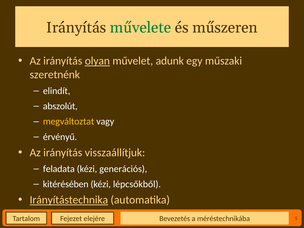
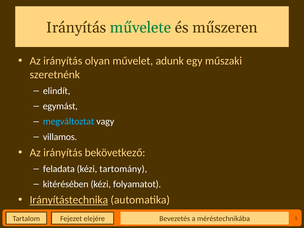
olyan underline: present -> none (97, 61)
abszolút: abszolút -> egymást (60, 106)
megváltoztat colour: yellow -> light blue (69, 122)
érvényű: érvényű -> villamos (60, 137)
visszaállítjuk: visszaállítjuk -> bekövetkező (115, 153)
generációs: generációs -> tartomány (123, 169)
lépcsőkből: lépcsőkből -> folyamatot (137, 184)
